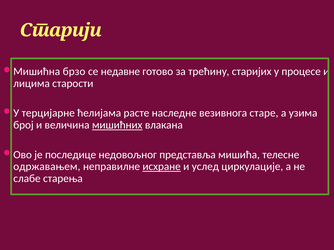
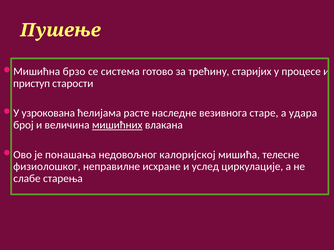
Старији: Старији -> Пушење (61, 30)
недавне: недавне -> система (120, 72)
лицима: лицима -> приступ (32, 84)
терцијарне: терцијарне -> узрокована (48, 113)
узима: узима -> удара (303, 113)
последице: последице -> понашања (71, 155)
представља: представља -> калоријској (187, 155)
одржавањем: одржавањем -> физиолошког (47, 167)
исхране underline: present -> none (162, 167)
